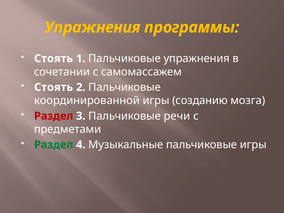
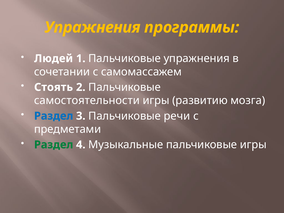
Стоять: Стоять -> Людей (54, 58)
координированной: координированной -> самостоятельности (87, 100)
созданию: созданию -> развитию (200, 100)
Раздел colour: red -> blue (54, 116)
